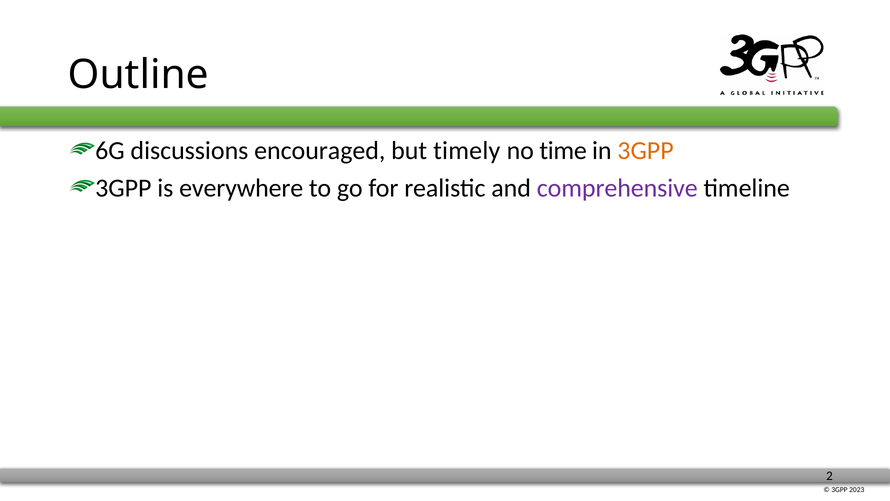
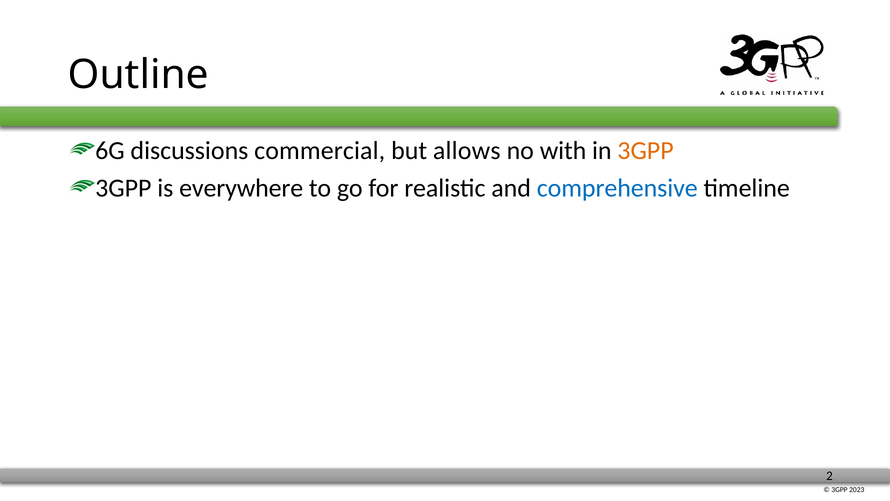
encouraged: encouraged -> commercial (320, 150)
timely: timely -> allows (467, 150)
time: time -> with (563, 150)
comprehensive colour: purple -> blue (617, 188)
